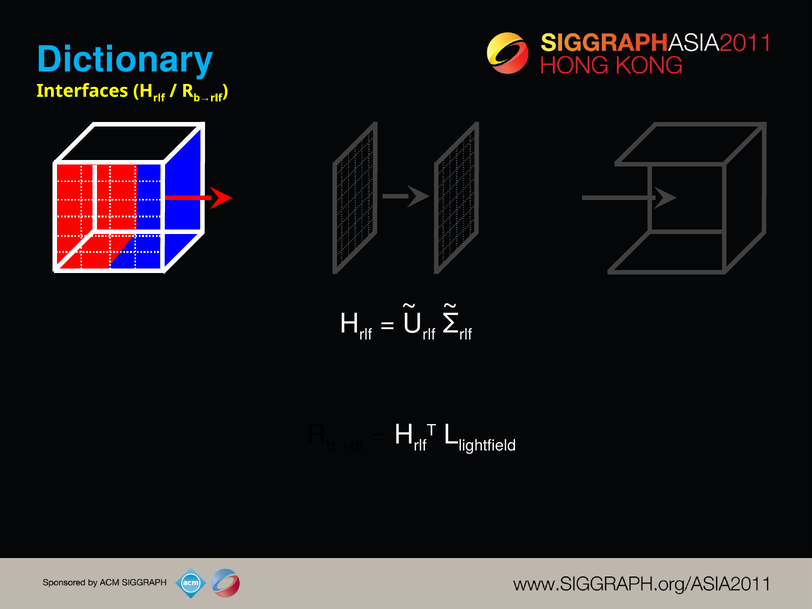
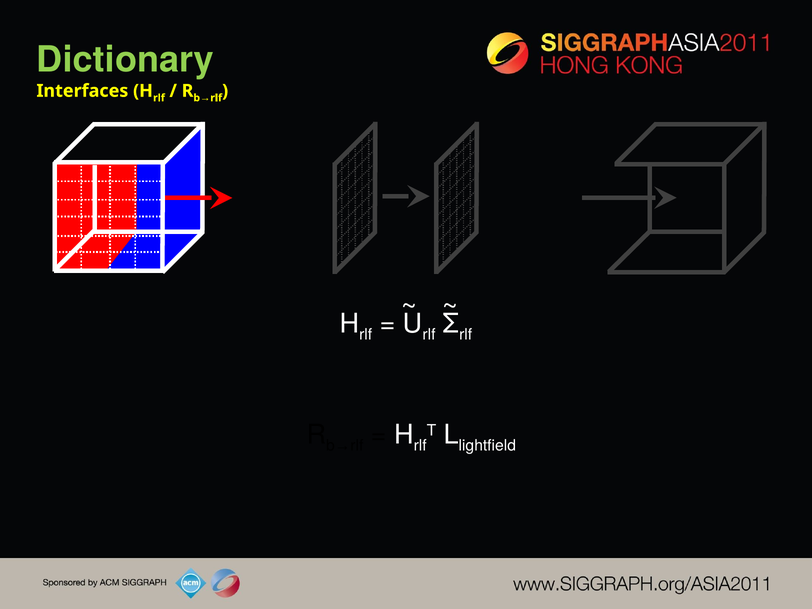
Dictionary colour: light blue -> light green (125, 60)
